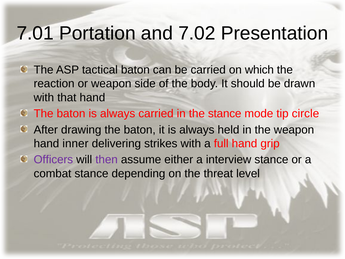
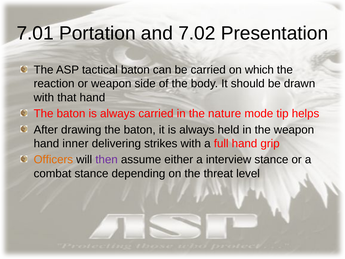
the stance: stance -> nature (225, 114)
circle: circle -> helps (306, 114)
Officers colour: purple -> orange (53, 159)
